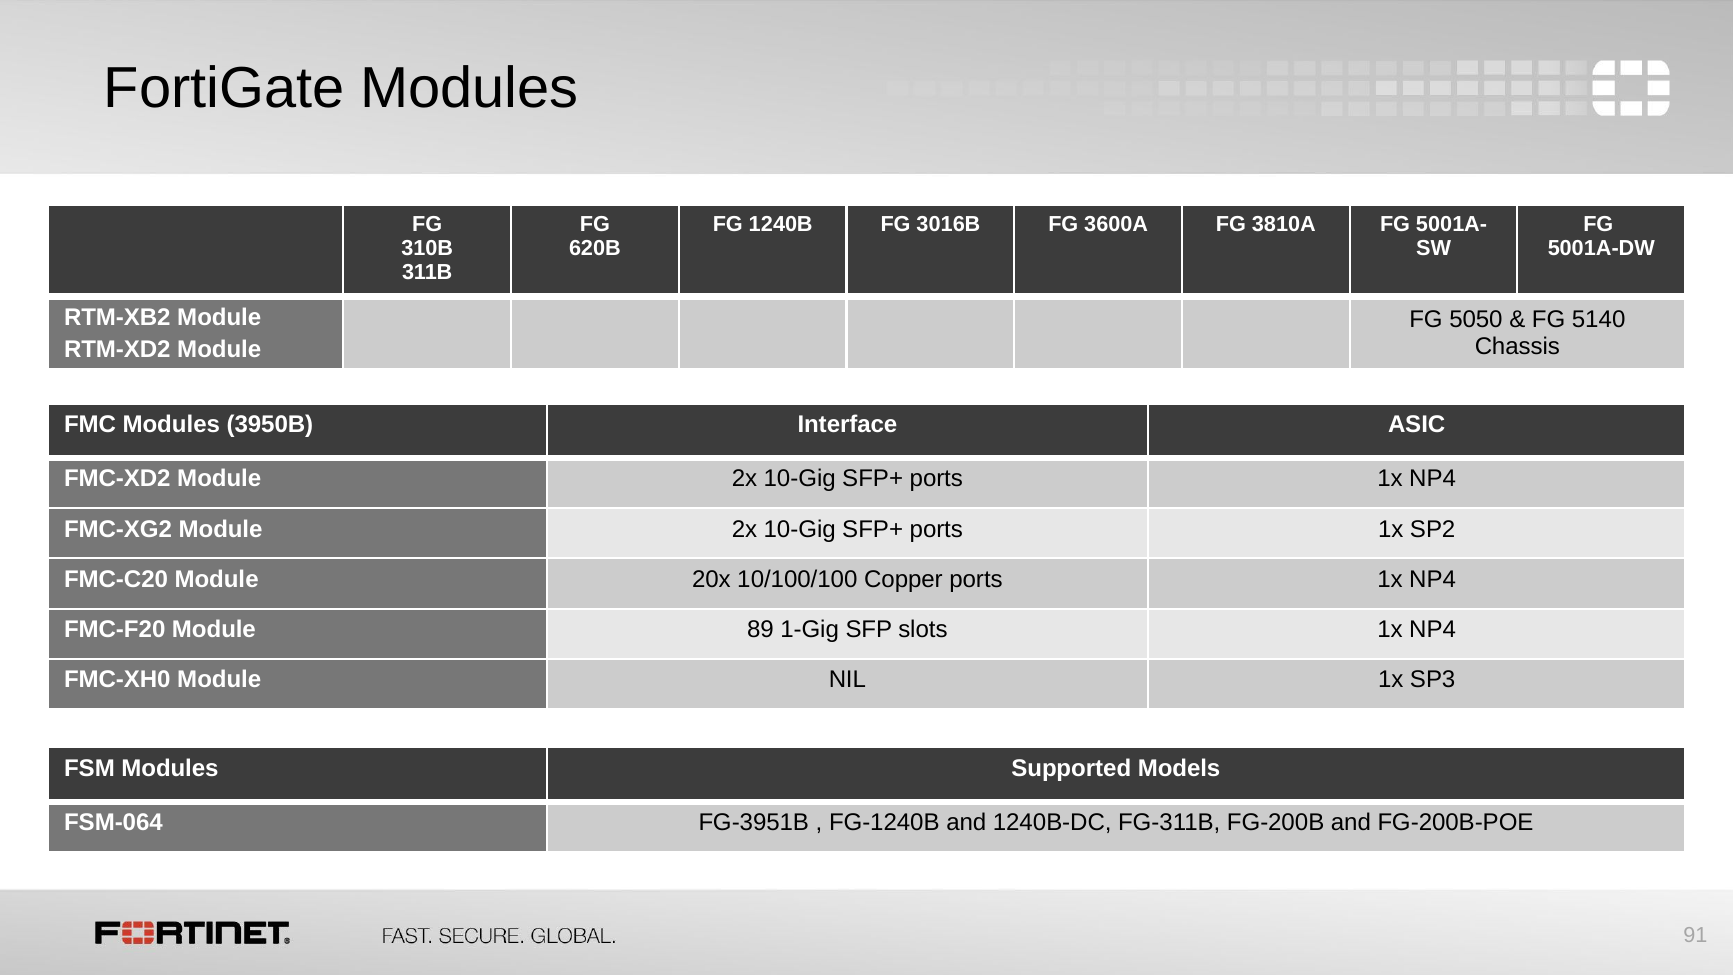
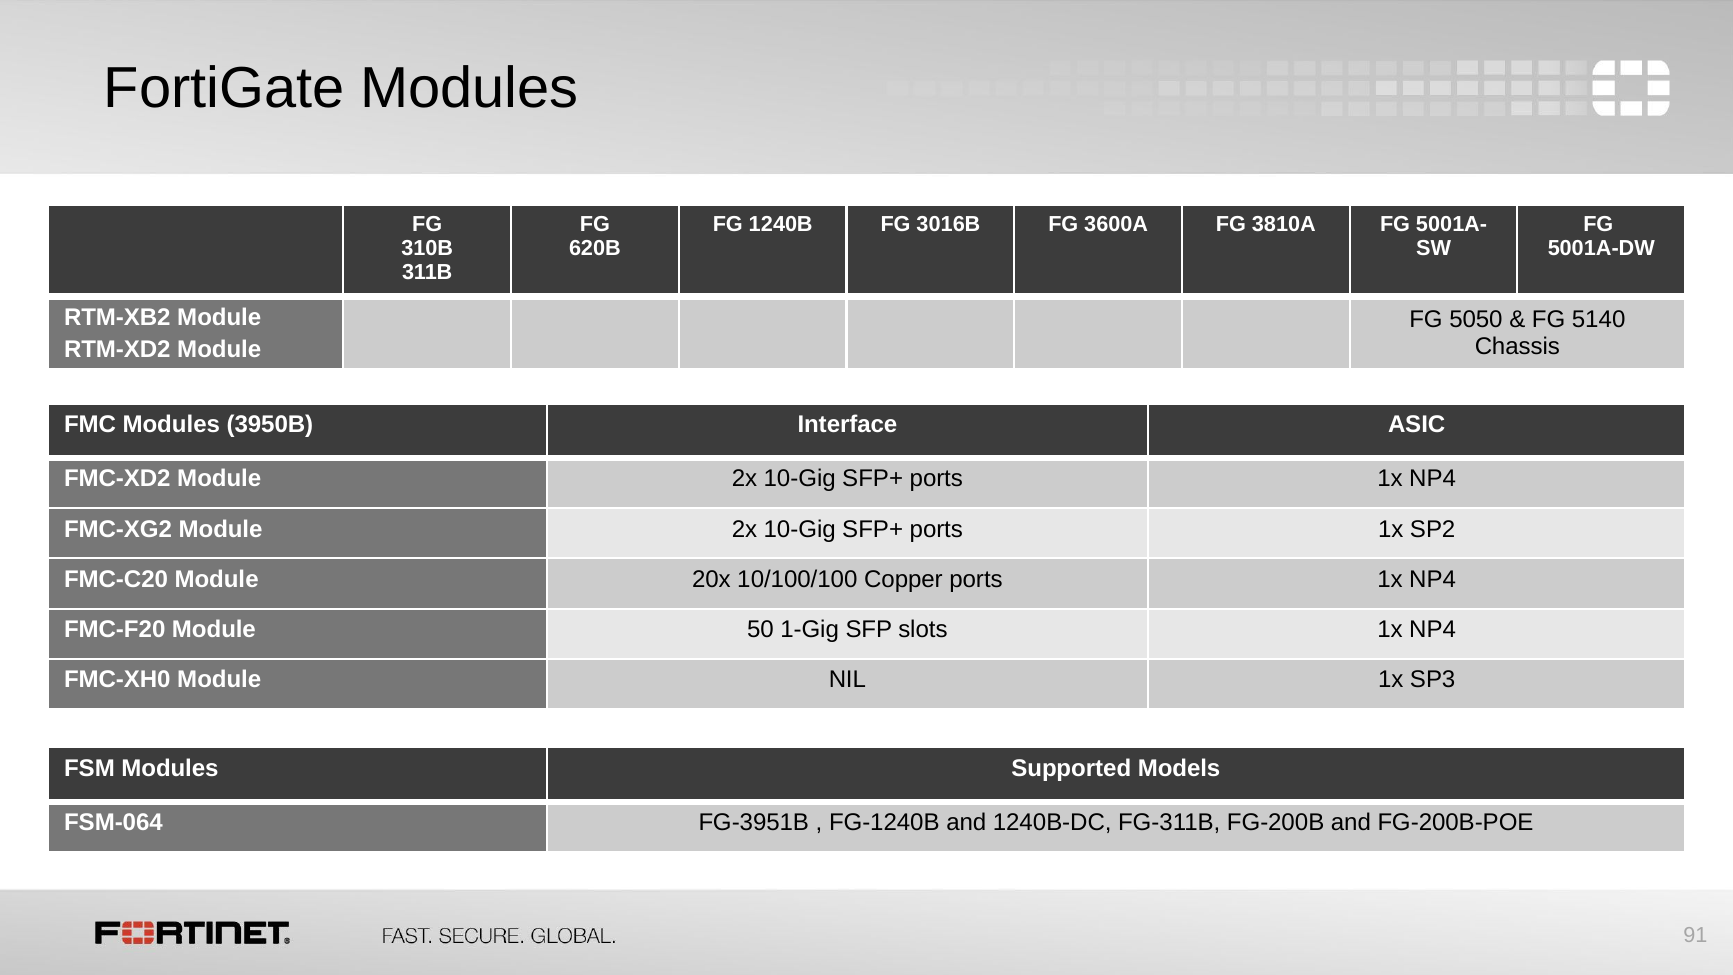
89: 89 -> 50 (760, 629)
